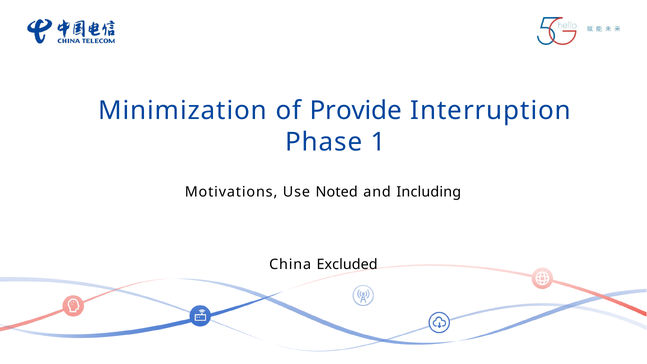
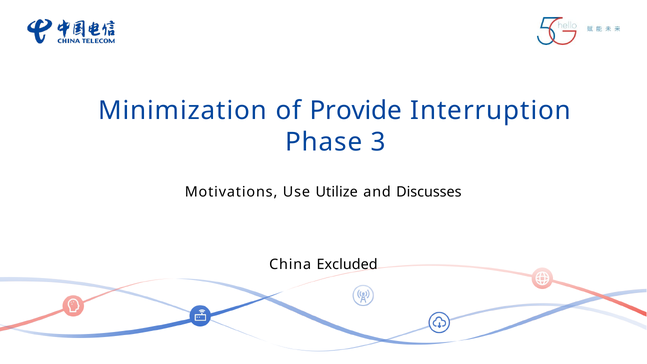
1: 1 -> 3 (378, 142)
Noted: Noted -> Utilize (337, 192)
Including: Including -> Discusses (429, 192)
